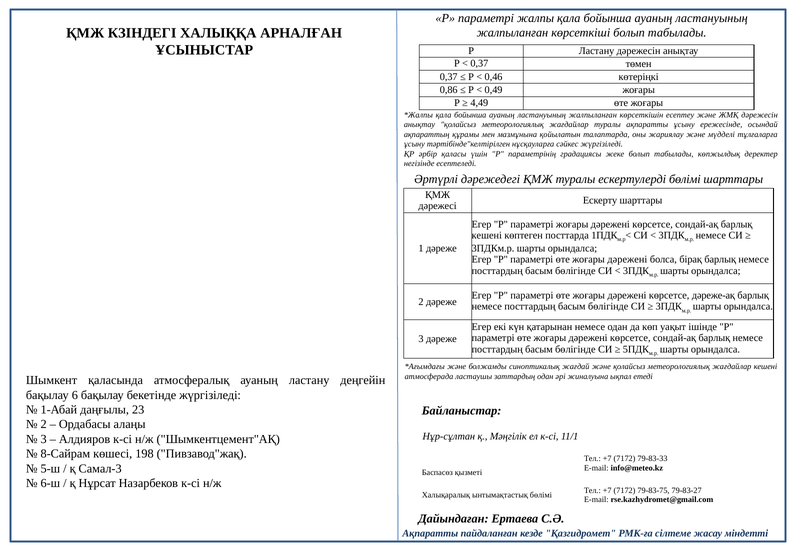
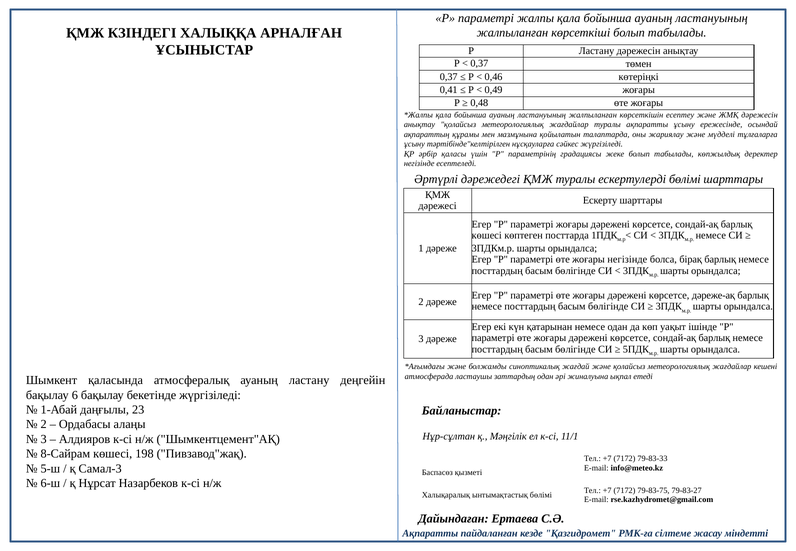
0,86: 0,86 -> 0,41 (449, 90)
4,49: 4,49 -> 0,48 (479, 103)
кешені: кешені -> көшесі (487, 235)
дәрежені: дәрежені -> негізінде (627, 260)
